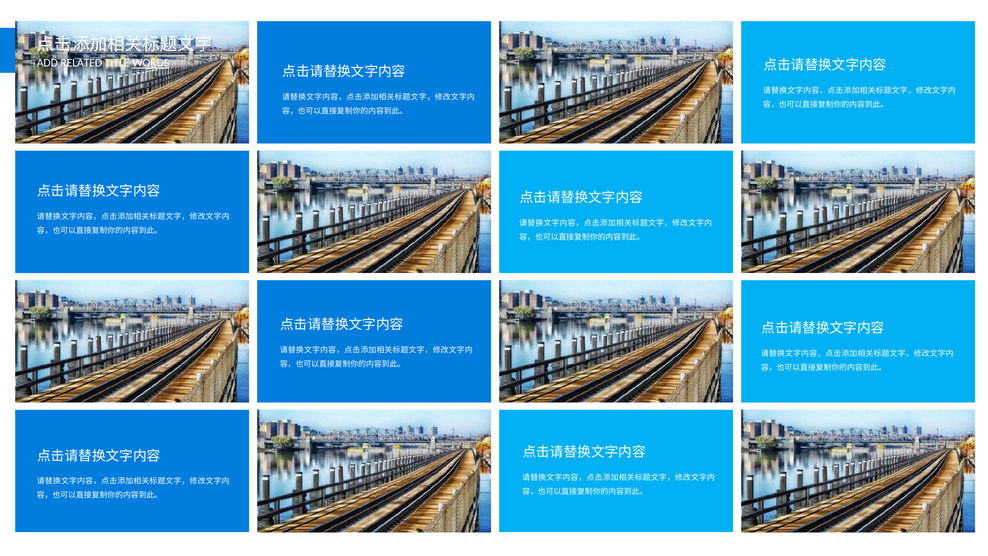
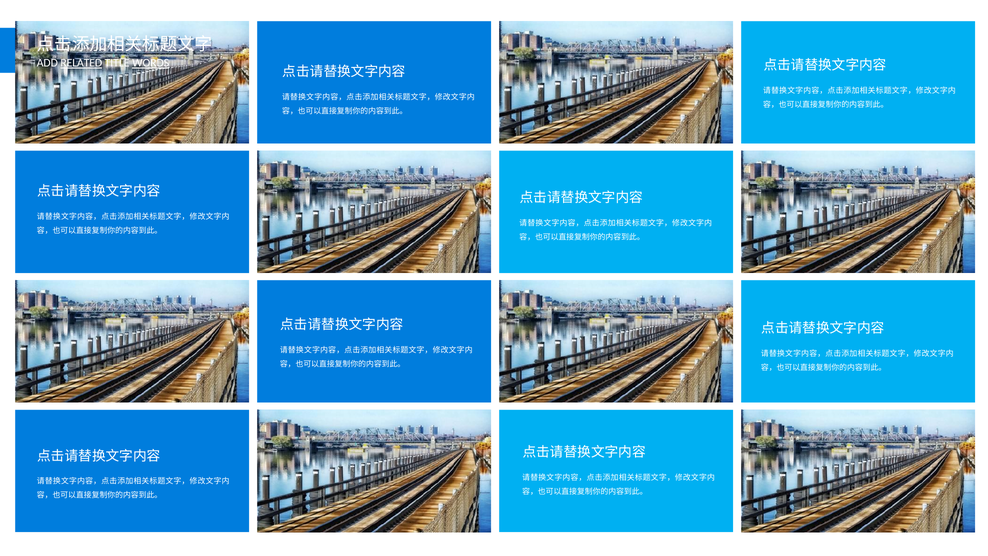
RELATED underline: none -> present (81, 63)
